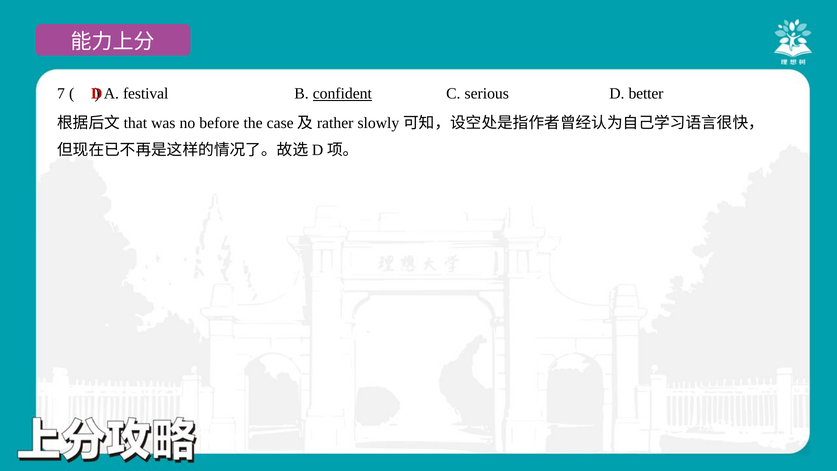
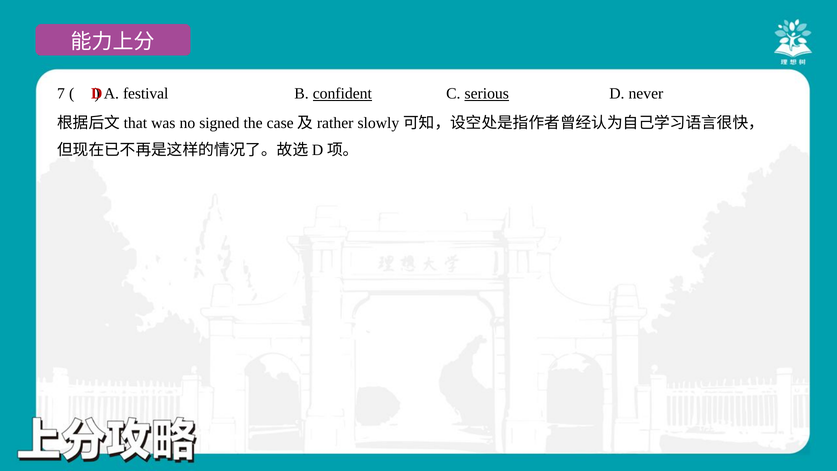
serious underline: none -> present (487, 94)
better: better -> never (646, 94)
before: before -> signed (219, 123)
